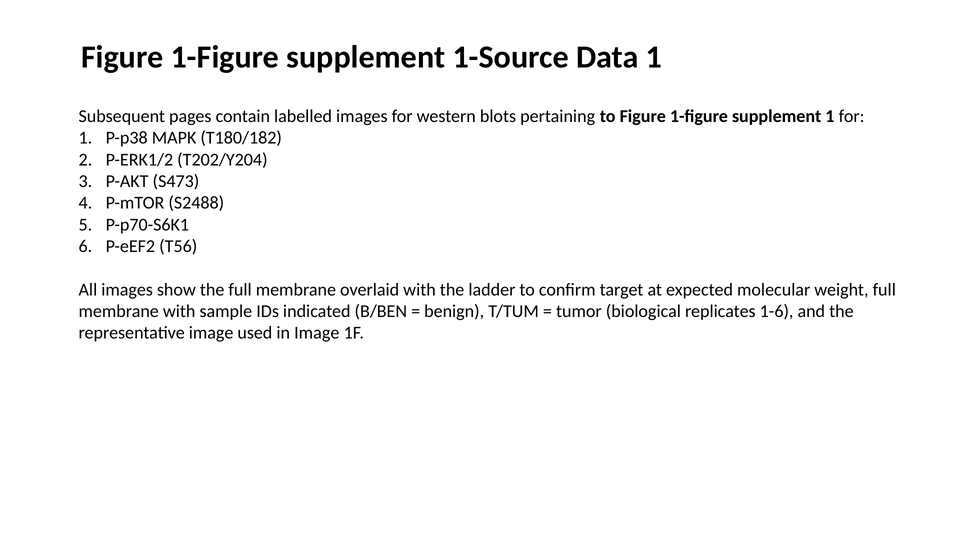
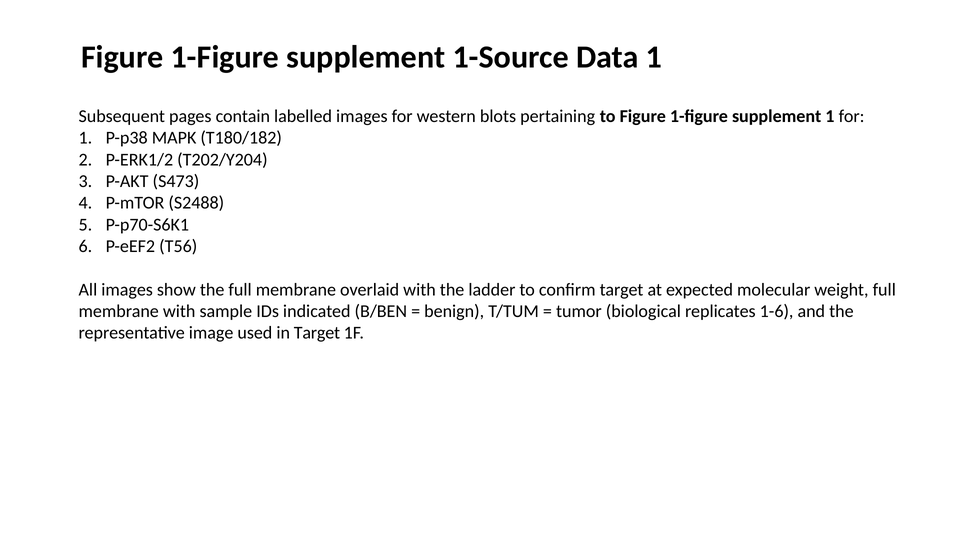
in Image: Image -> Target (317, 333)
